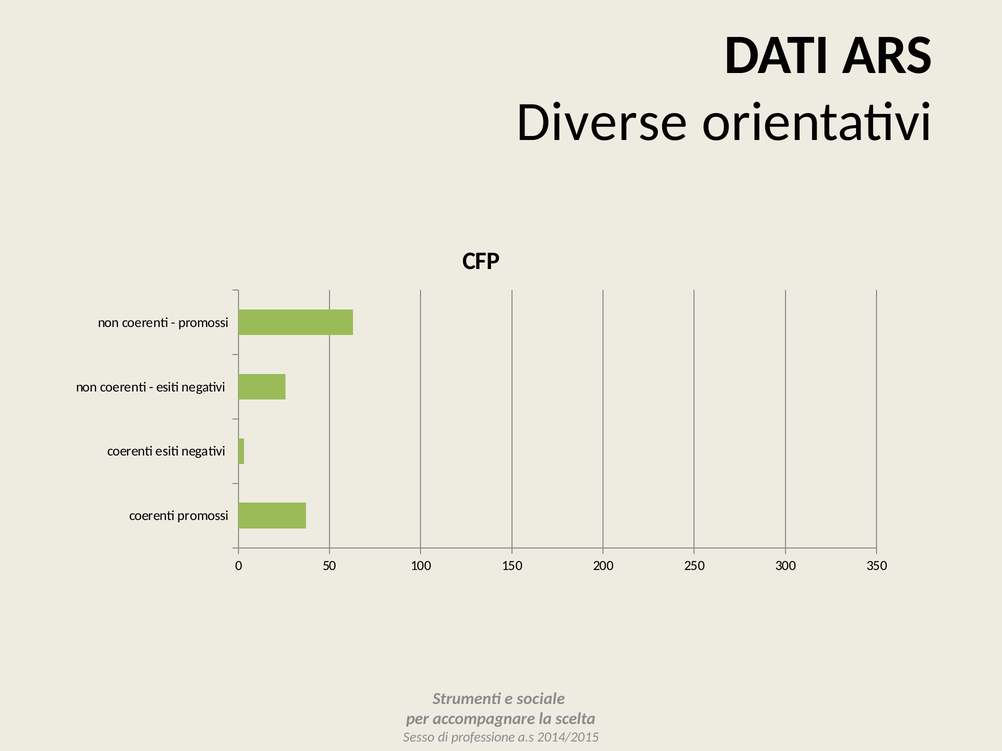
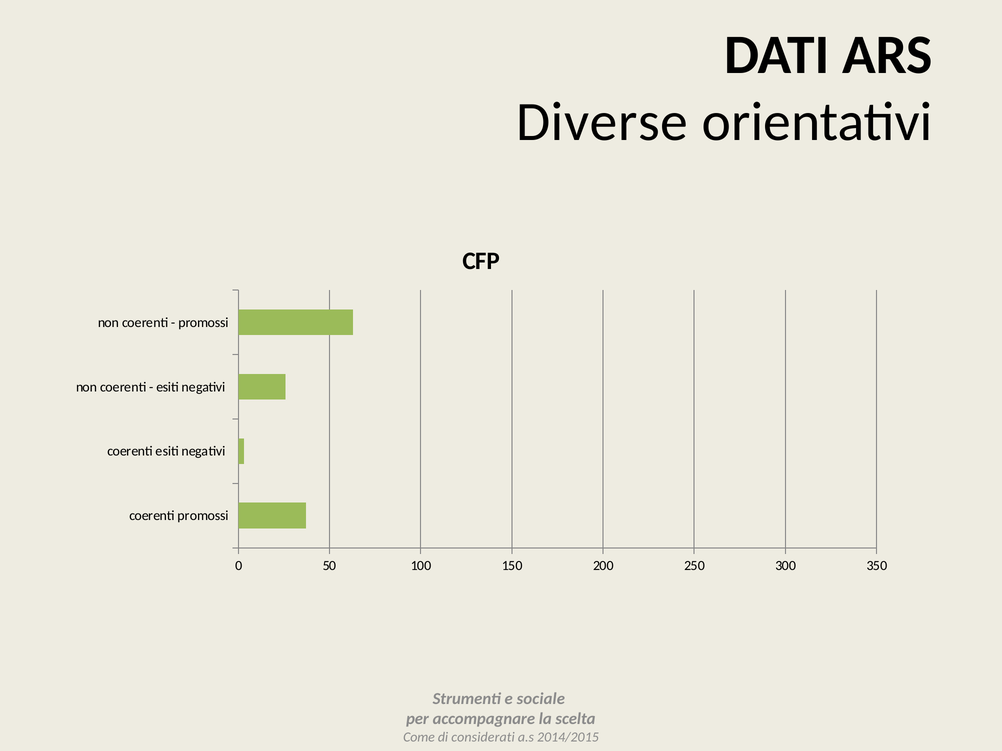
Sesso: Sesso -> Come (419, 738)
professione: professione -> considerati (483, 738)
